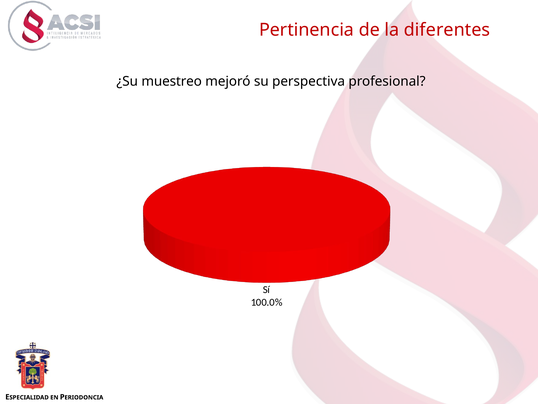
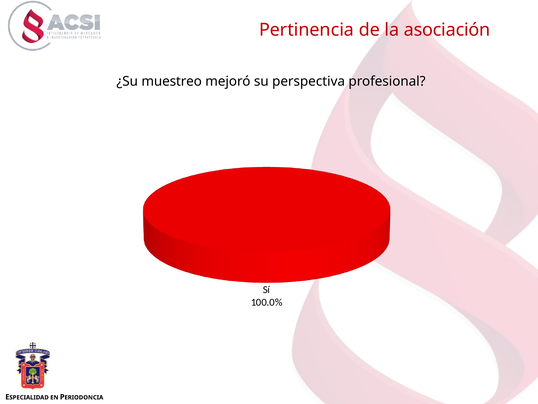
diferentes: diferentes -> asociación (447, 30)
